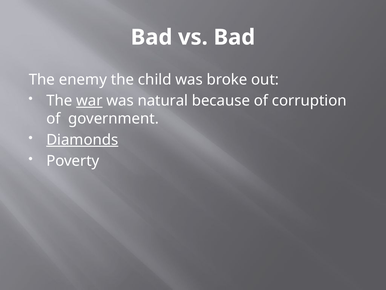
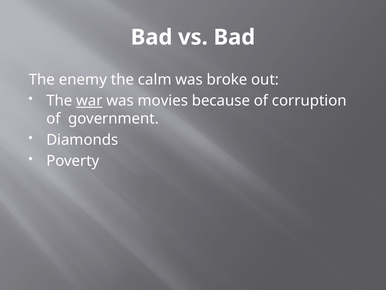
child: child -> calm (155, 80)
natural: natural -> movies (163, 101)
Diamonds underline: present -> none (82, 140)
